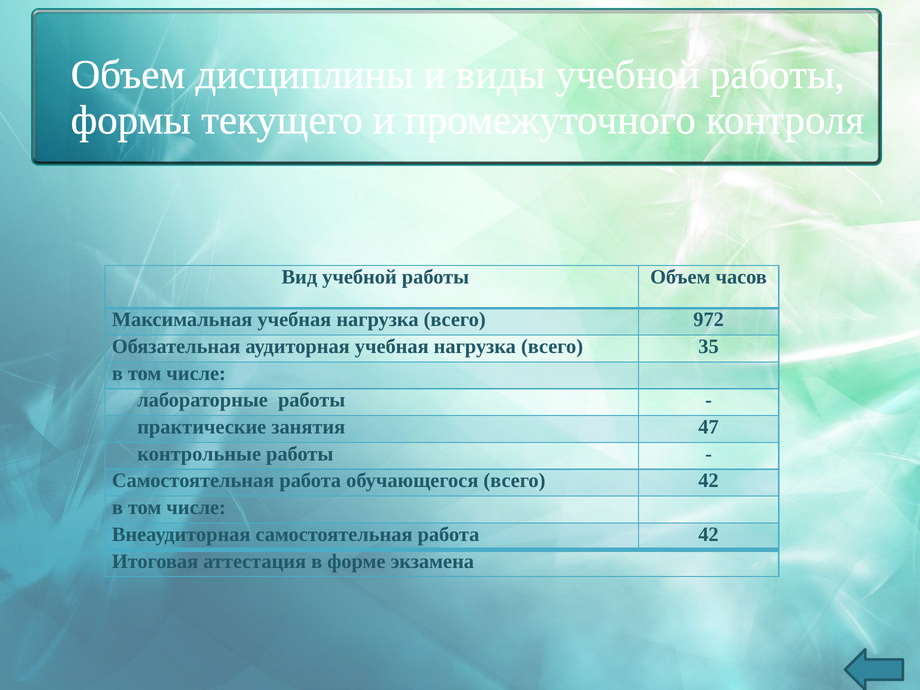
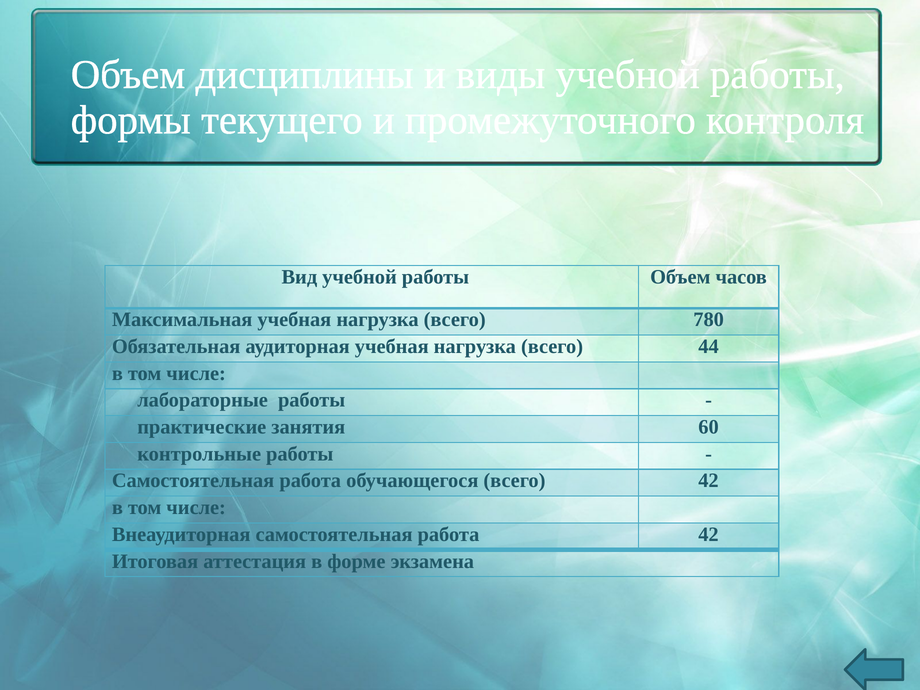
972: 972 -> 780 (709, 320)
35: 35 -> 44 (709, 347)
47: 47 -> 60 (709, 427)
